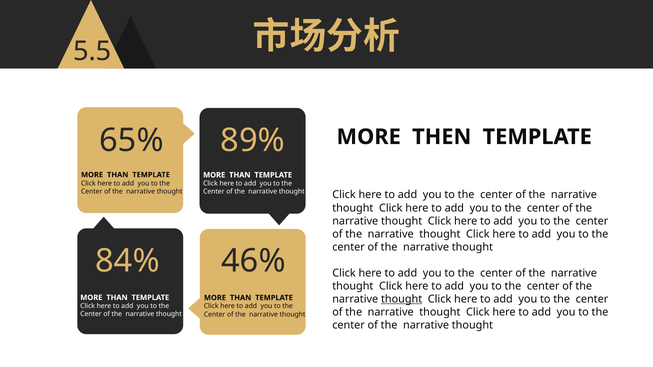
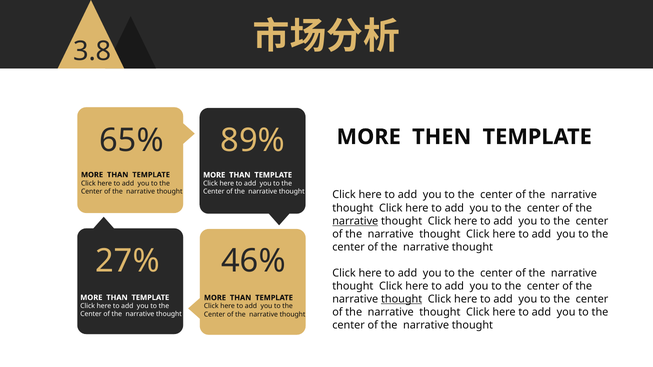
5.5: 5.5 -> 3.8 (92, 51)
narrative underline: none -> present (355, 221)
84%: 84% -> 27% (127, 261)
